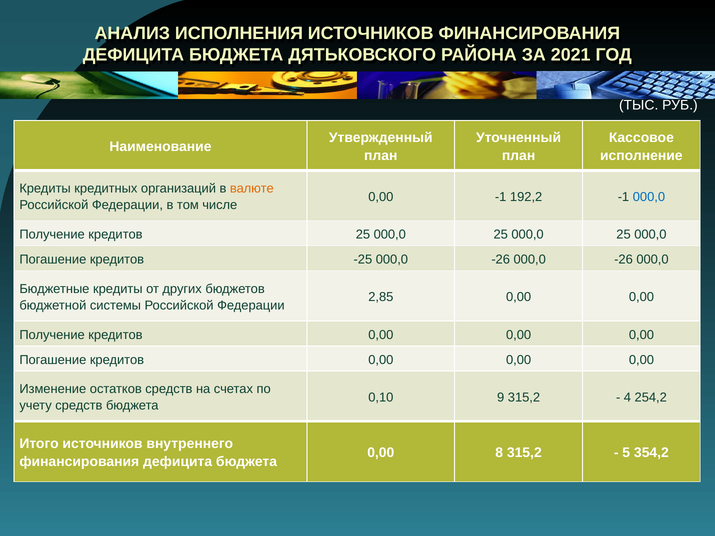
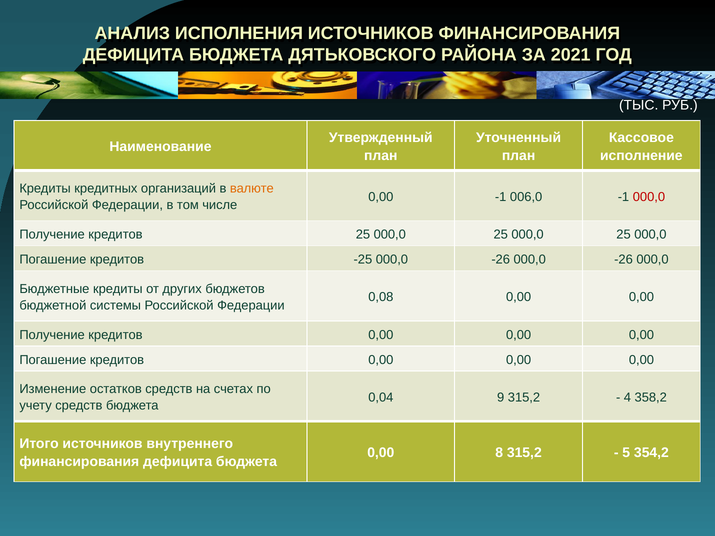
192,2: 192,2 -> 006,0 (526, 197)
000,0 colour: blue -> red (649, 197)
2,85: 2,85 -> 0,08 (381, 297)
0,10: 0,10 -> 0,04 (381, 398)
254,2: 254,2 -> 358,2 (651, 398)
